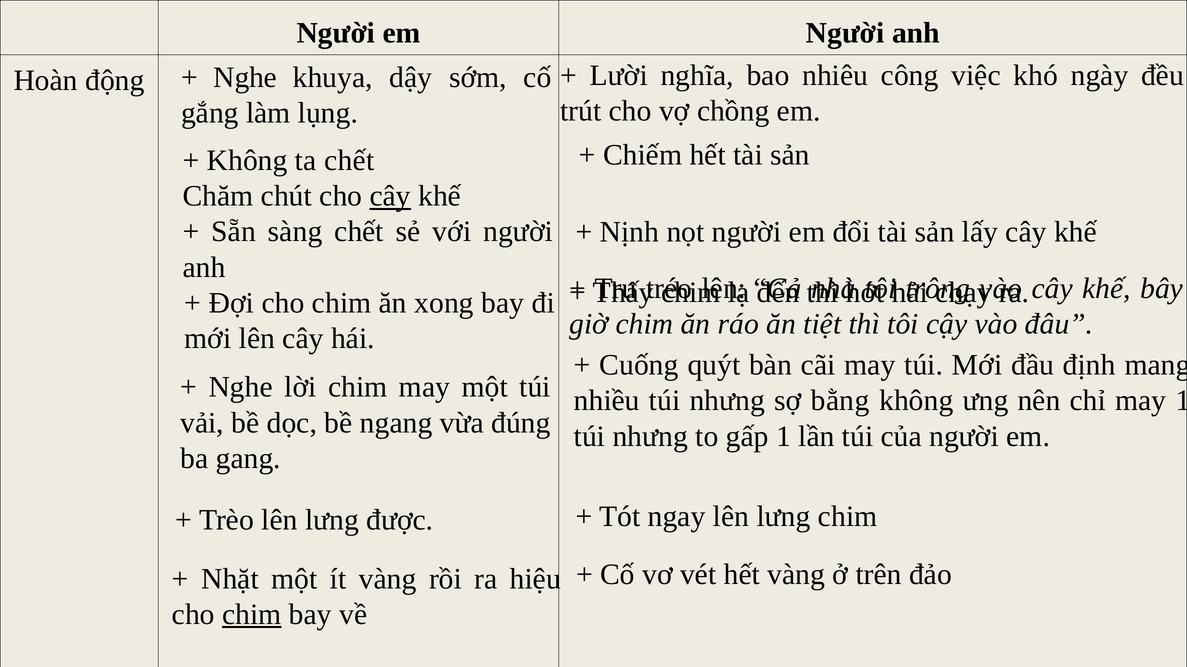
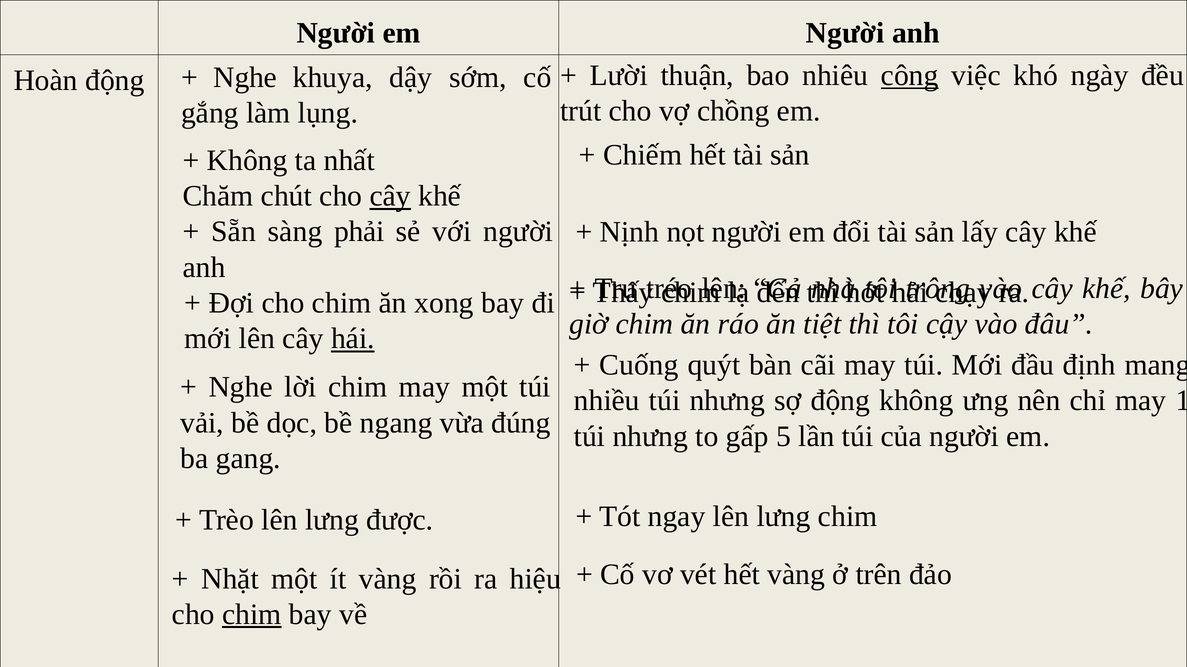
nghĩa: nghĩa -> thuận (697, 76)
công underline: none -> present (910, 76)
ta chết: chết -> nhất (349, 161)
sàng chết: chết -> phải (359, 232)
hái underline: none -> present (353, 339)
sợ bằng: bằng -> động (840, 401)
gấp 1: 1 -> 5 (783, 437)
